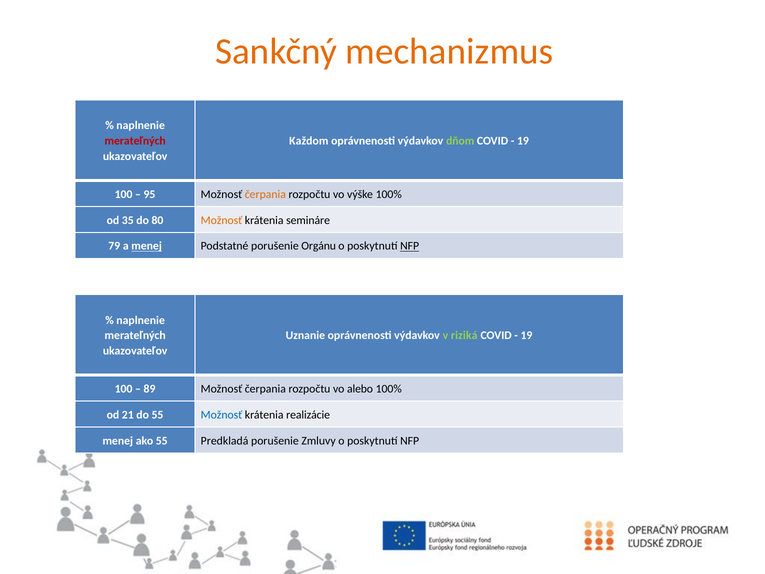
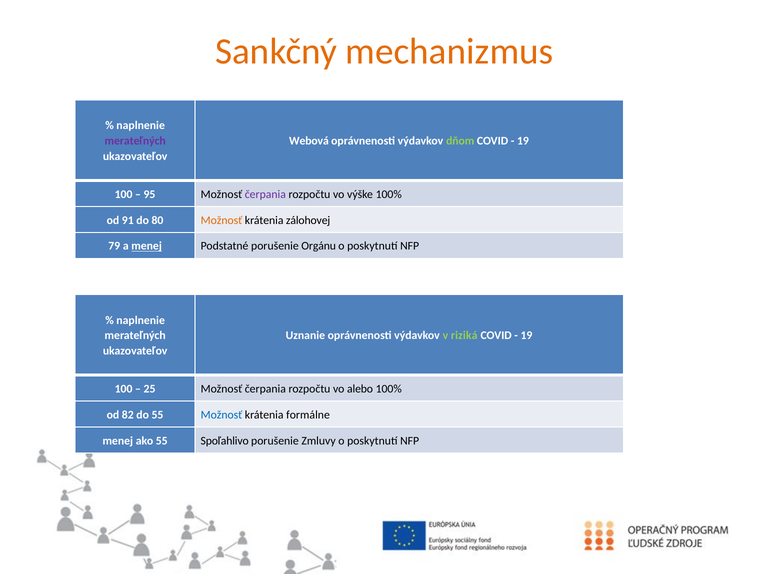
merateľných colour: red -> purple (135, 141)
Každom: Každom -> Webová (309, 141)
čerpania colour: orange -> purple (265, 194)
35: 35 -> 91 (128, 220)
semináre: semináre -> zálohovej (308, 220)
NFP underline: present -> none (410, 246)
89: 89 -> 25 (150, 389)
21: 21 -> 82 (128, 415)
realizácie: realizácie -> formálne (308, 415)
Predkladá: Predkladá -> Spoľahlivo (225, 441)
